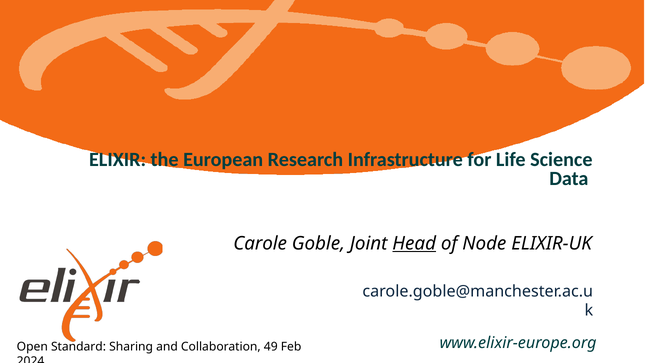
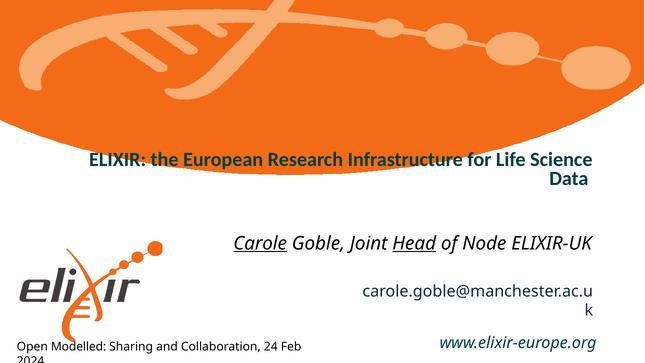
Carole underline: none -> present (260, 243)
Standard: Standard -> Modelled (79, 346)
49: 49 -> 24 (271, 346)
